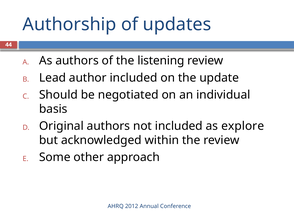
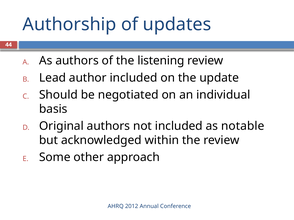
explore: explore -> notable (243, 126)
